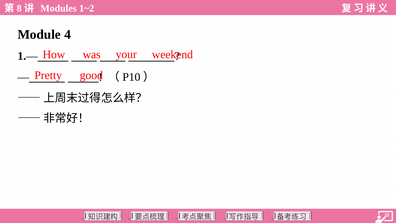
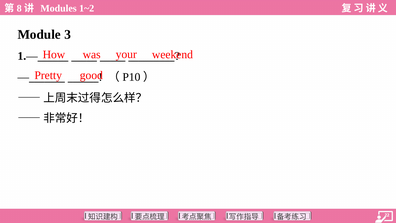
4: 4 -> 3 (68, 35)
